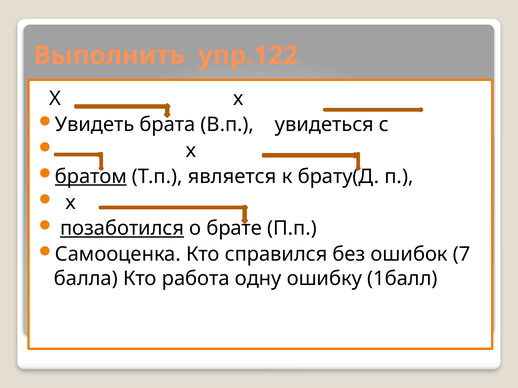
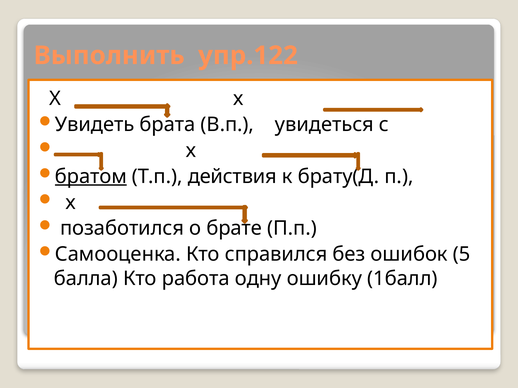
является: является -> действия (232, 177)
позаботился underline: present -> none (122, 229)
7: 7 -> 5 (462, 255)
